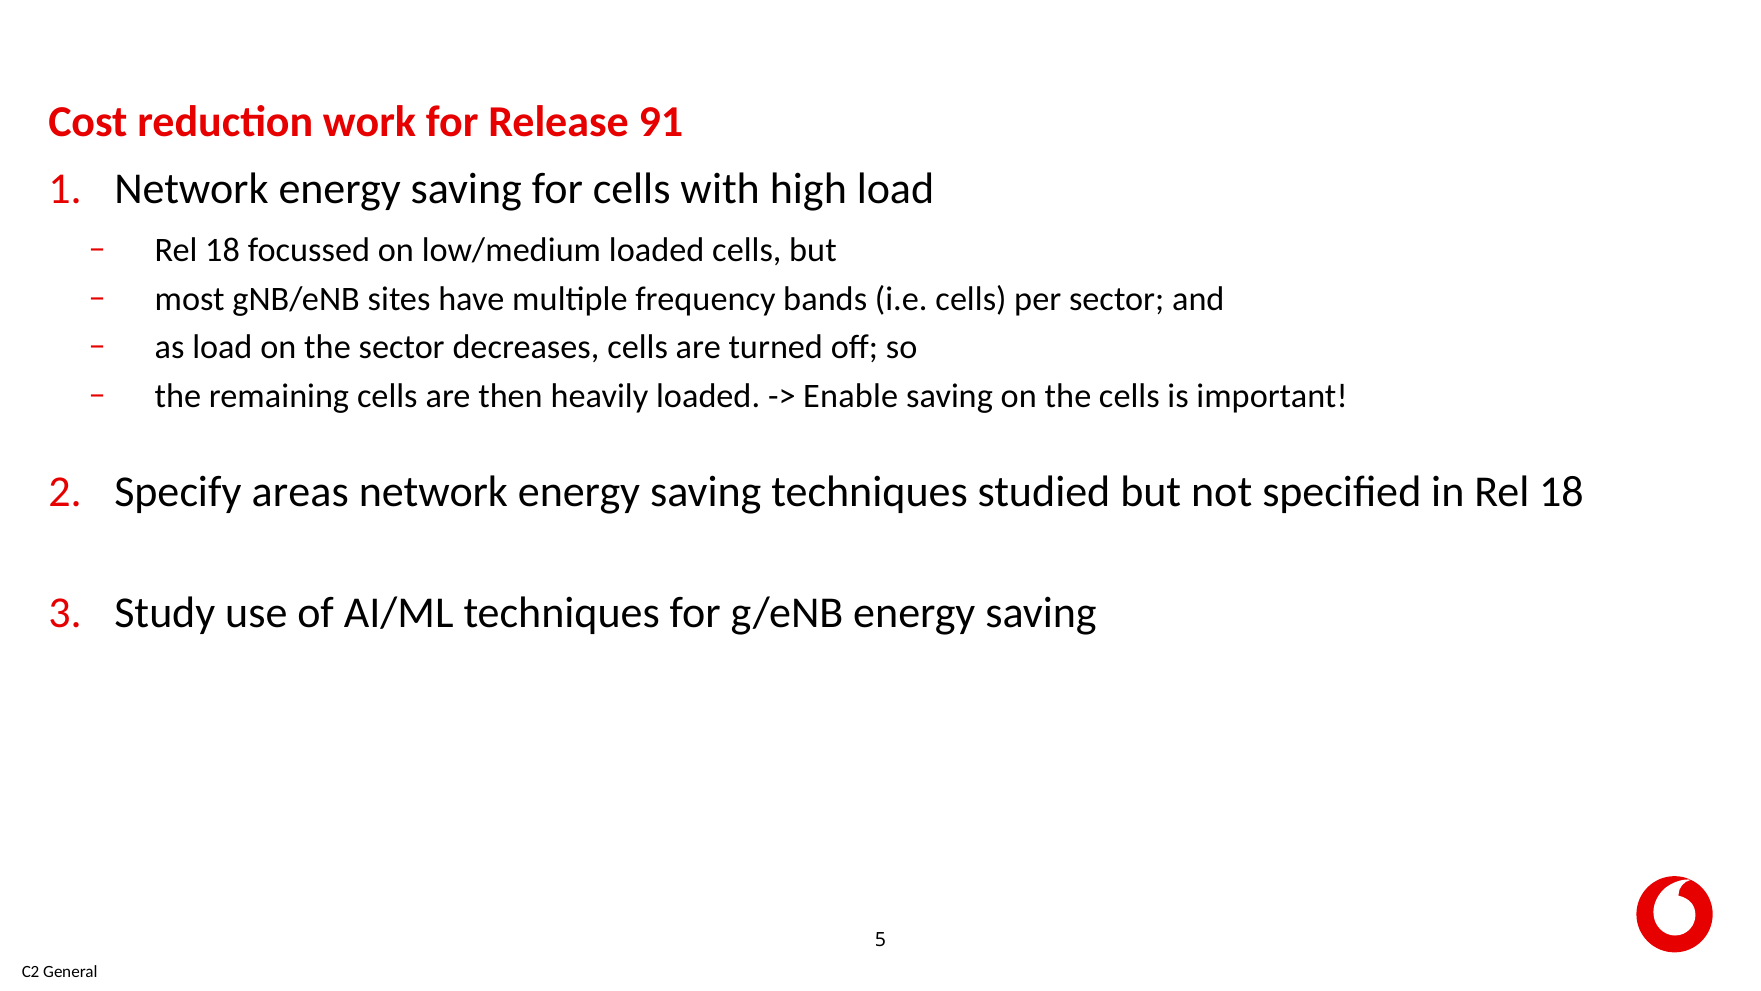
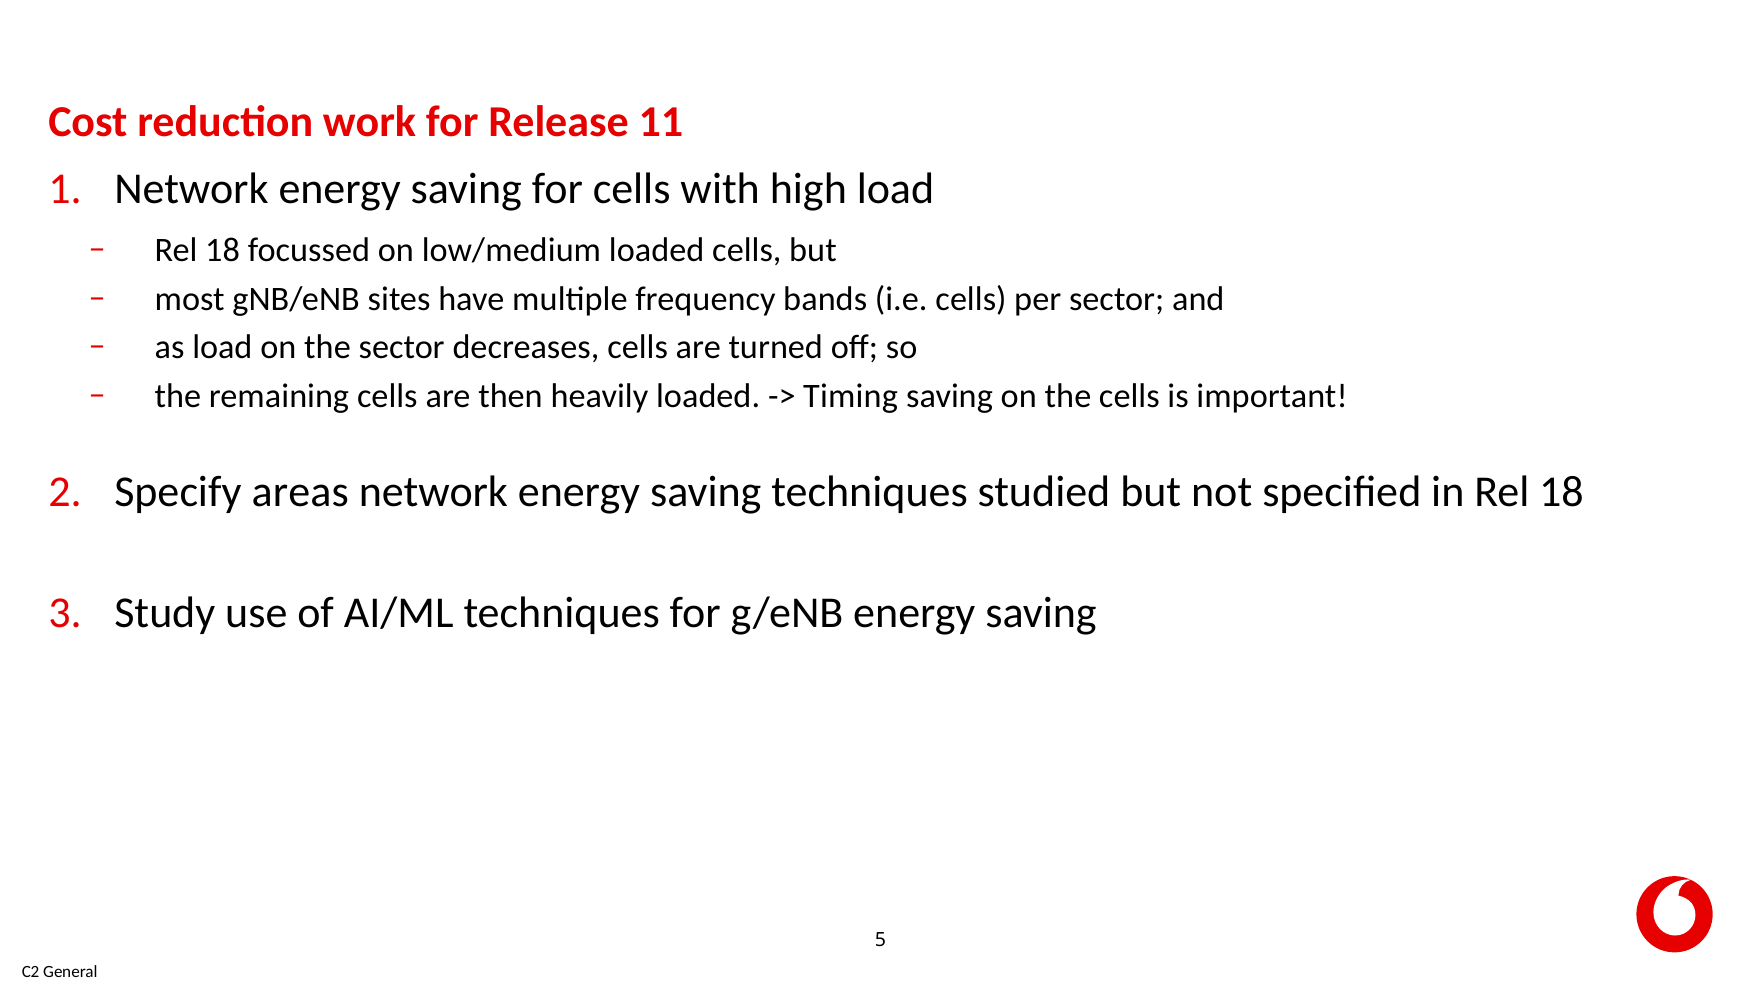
91: 91 -> 11 (661, 122)
Enable: Enable -> Timing (851, 396)
